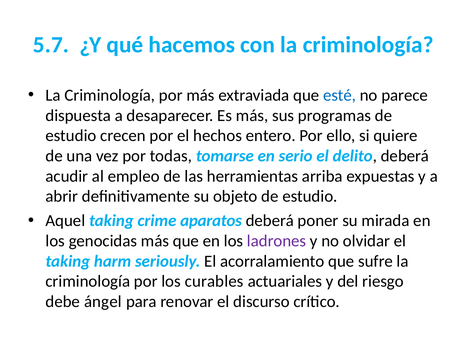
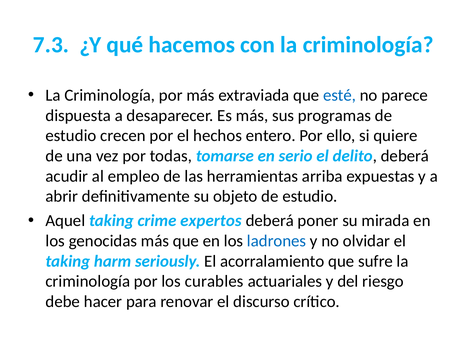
5.7: 5.7 -> 7.3 (51, 45)
aparatos: aparatos -> expertos (211, 221)
ladrones colour: purple -> blue (277, 241)
ángel: ángel -> hacer (103, 302)
